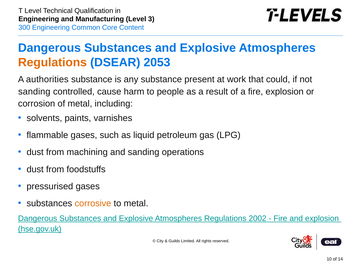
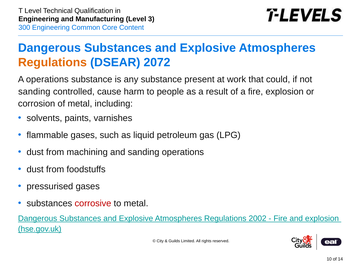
2053: 2053 -> 2072 (157, 62)
A authorities: authorities -> operations (47, 79)
corrosive colour: orange -> red (93, 203)
